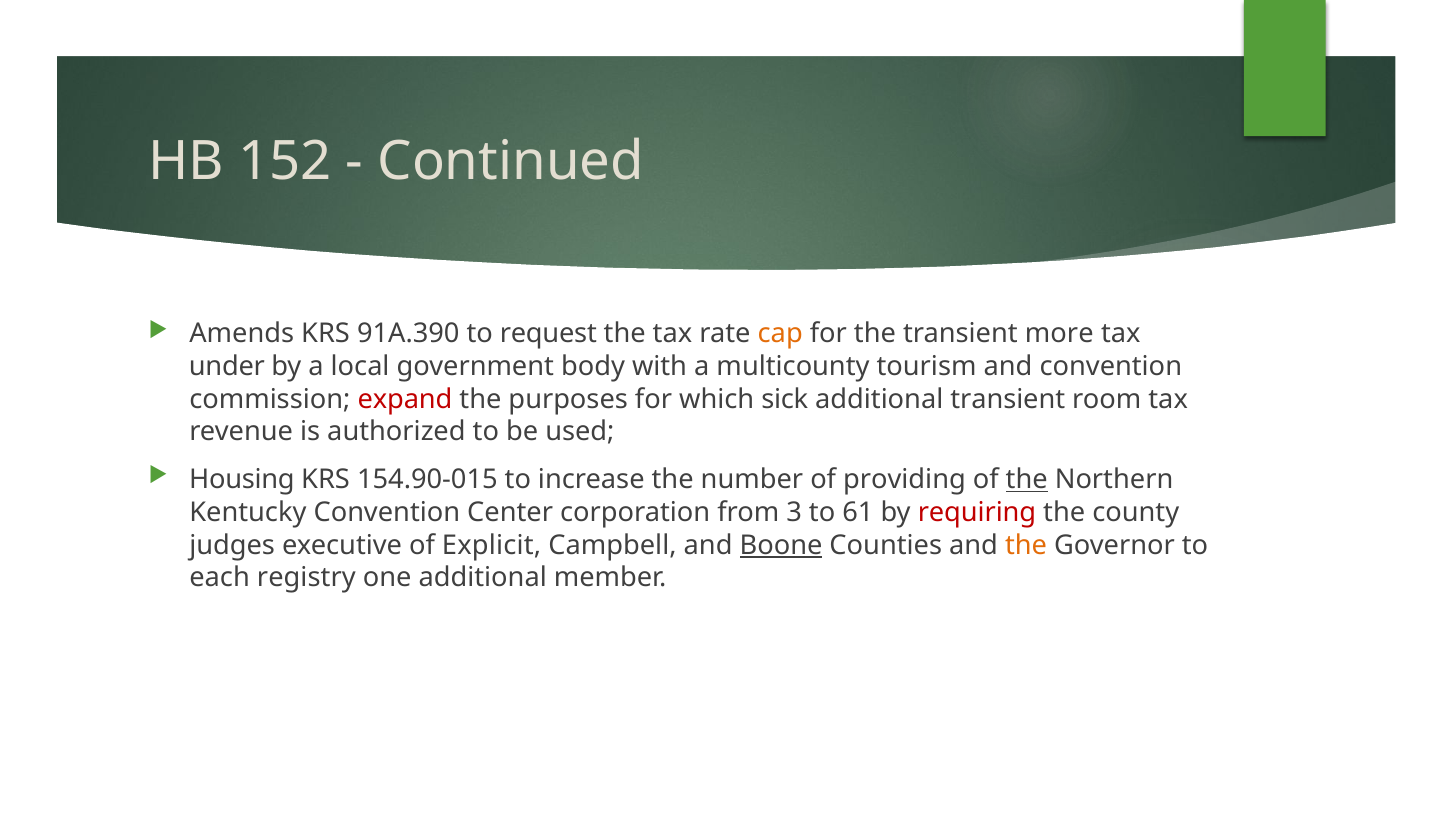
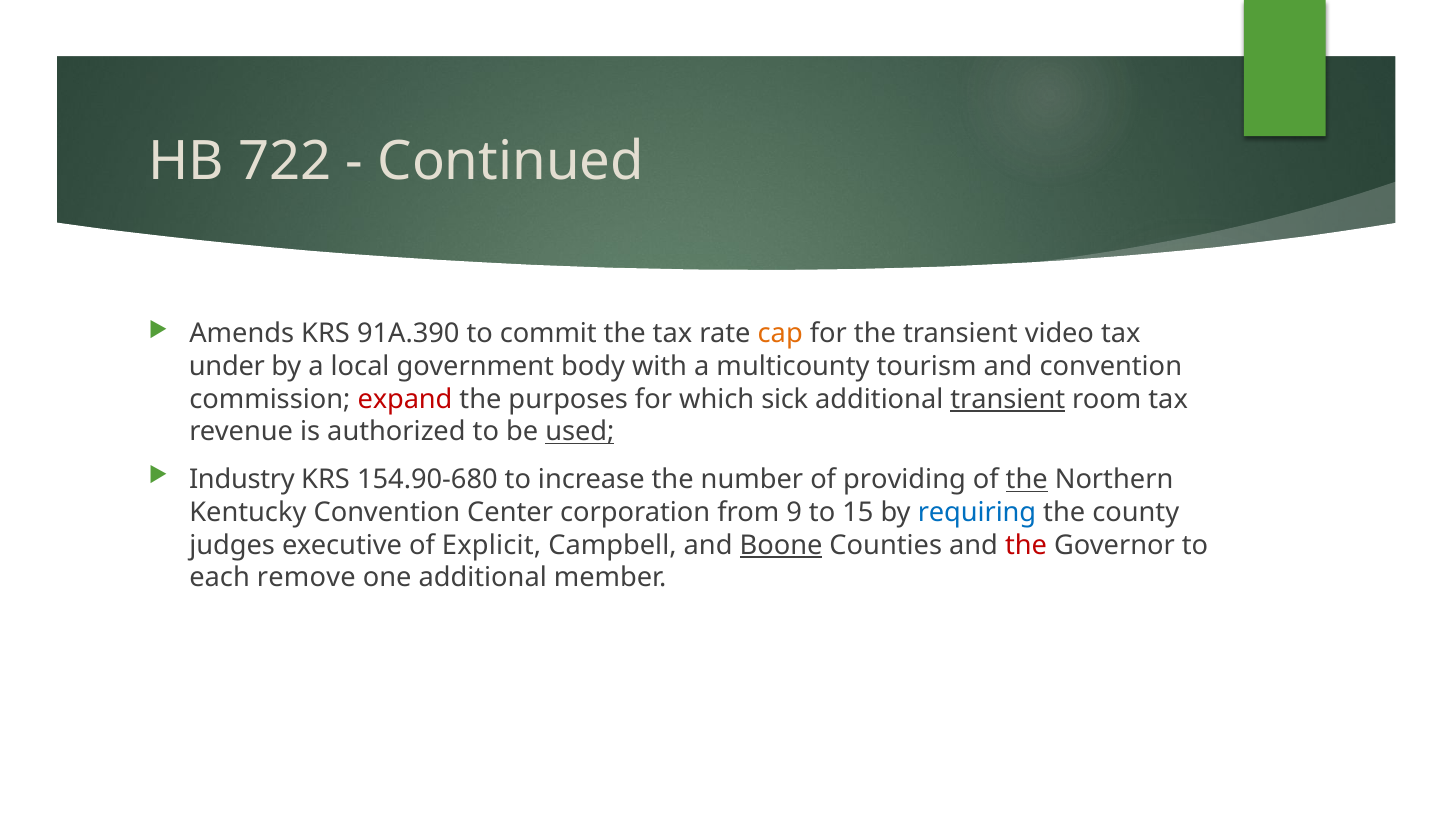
152: 152 -> 722 (285, 162)
request: request -> commit (548, 334)
more: more -> video (1059, 334)
transient underline: none -> present (1008, 399)
used underline: none -> present (580, 432)
Housing: Housing -> Industry (242, 480)
154.90-015: 154.90-015 -> 154.90-680 (427, 480)
3: 3 -> 9 (794, 513)
61: 61 -> 15 (858, 513)
requiring colour: red -> blue (977, 513)
the colour: orange -> red (1026, 545)
registry: registry -> remove (306, 578)
